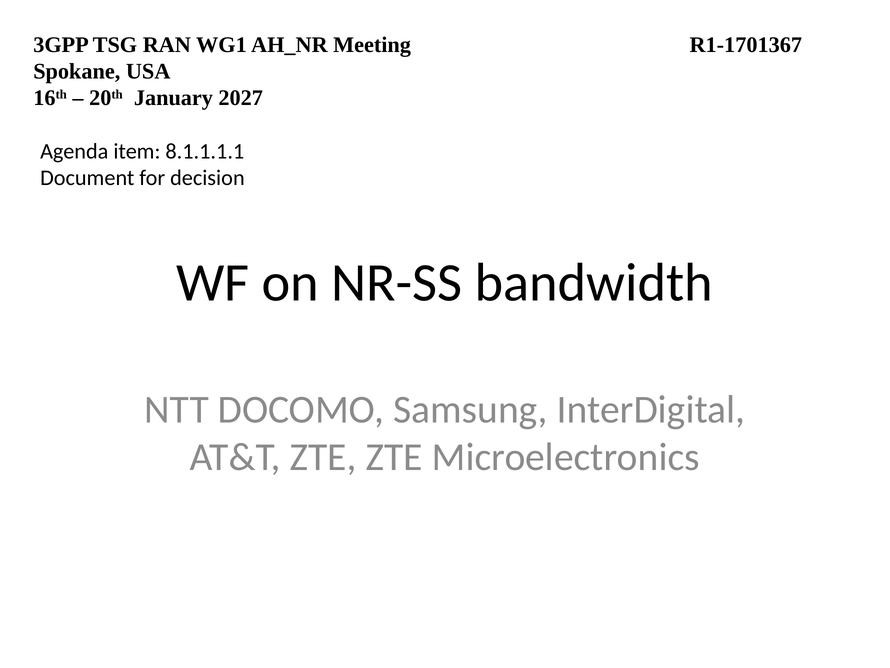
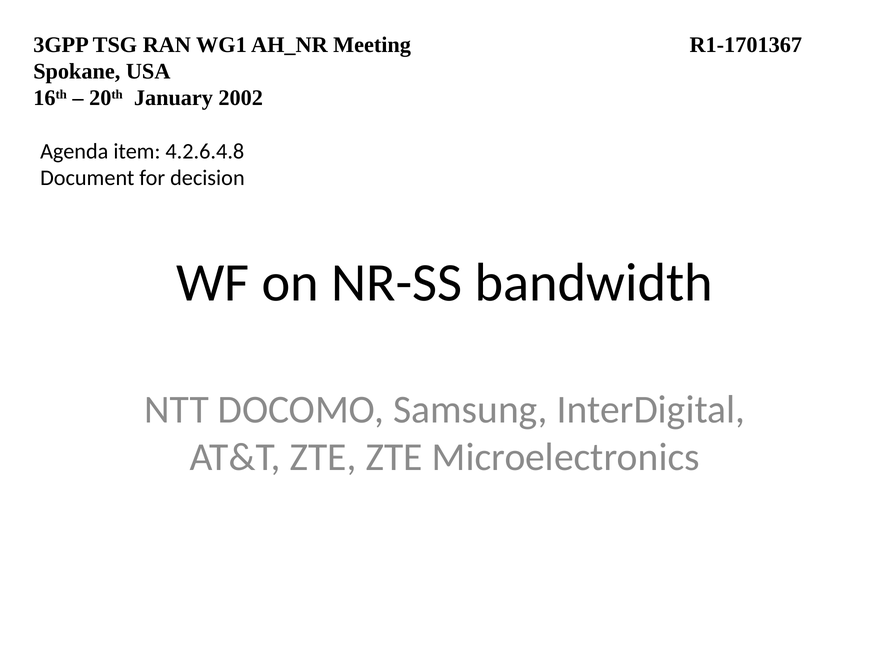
2027: 2027 -> 2002 (241, 98)
8.1.1.1.1: 8.1.1.1.1 -> 4.2.6.4.8 (205, 151)
